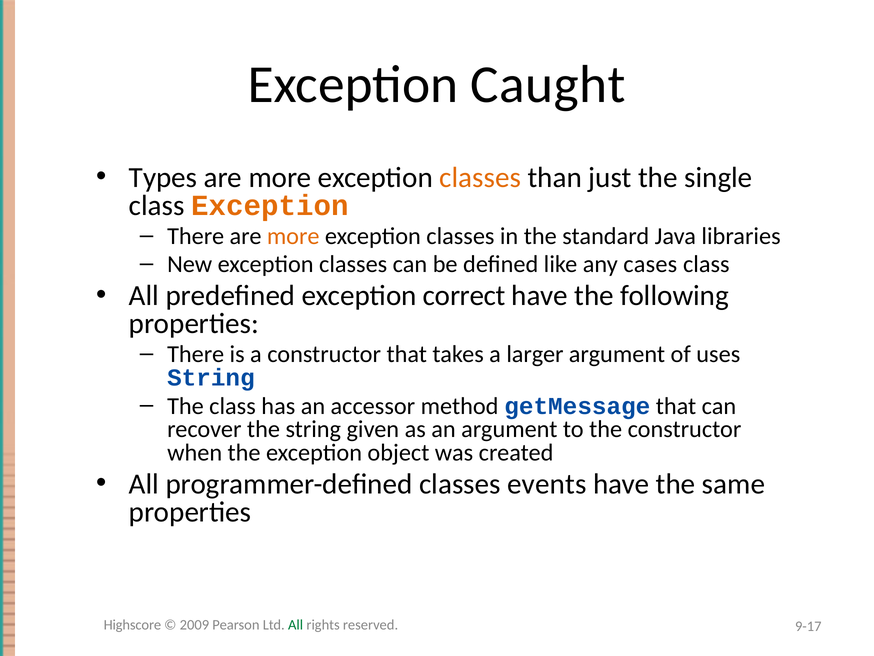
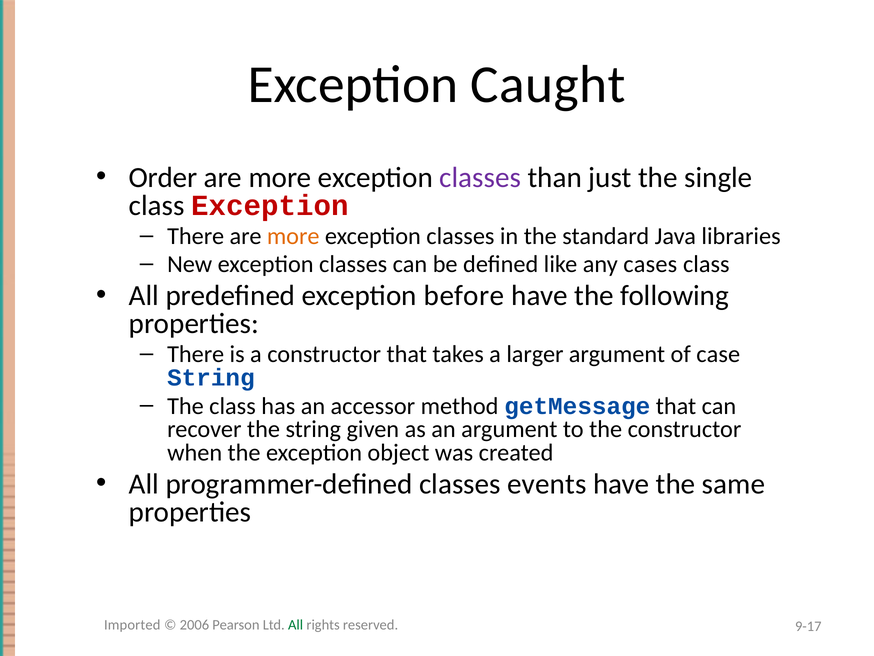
Types: Types -> Order (163, 177)
classes colour: orange -> purple (480, 177)
Exception colour: orange -> red (270, 205)
correct: correct -> before (464, 295)
uses: uses -> case (718, 354)
Highscore: Highscore -> Imported (132, 624)
2009: 2009 -> 2006 (194, 624)
